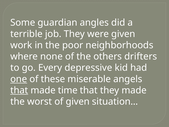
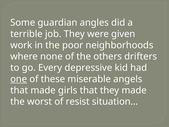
that underline: present -> none (19, 90)
time: time -> girls (68, 90)
of given: given -> resist (78, 101)
